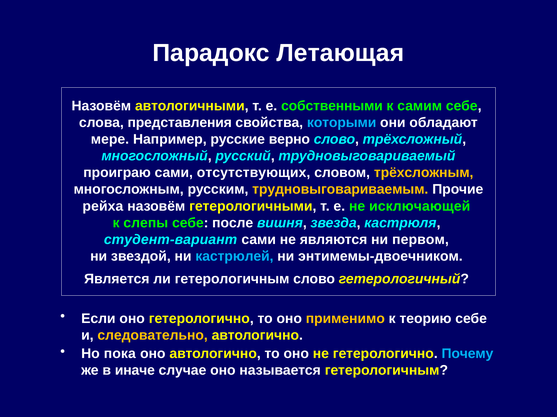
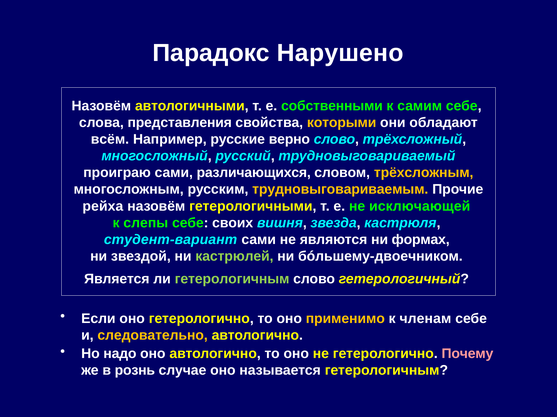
Летающая: Летающая -> Нарушено (340, 53)
которыми colour: light blue -> yellow (342, 123)
мере: мере -> всём (110, 140)
отсутствующих: отсутствующих -> различающихся (254, 173)
после: после -> своих (233, 223)
первом: первом -> формах (421, 240)
кастрюлей colour: light blue -> light green (234, 257)
энтимемы-двоечником: энтимемы-двоечником -> бóльшему-двоечником (380, 257)
гетерологичным colour: white -> light green (232, 279)
теорию: теорию -> членам (425, 319)
пока: пока -> надо (120, 354)
Почему colour: light blue -> pink (467, 354)
иначе: иначе -> рознь (135, 371)
